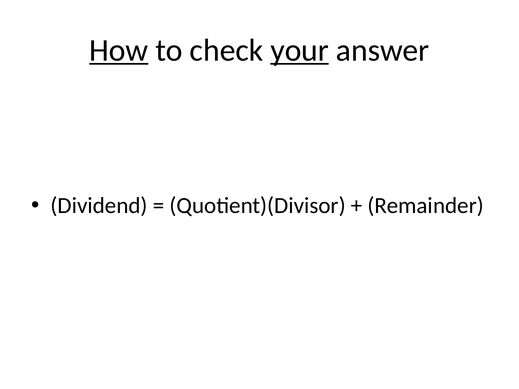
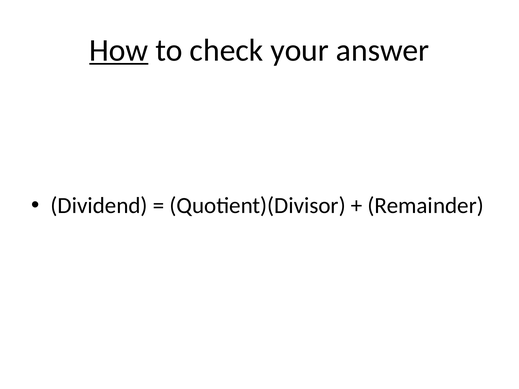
your underline: present -> none (300, 50)
